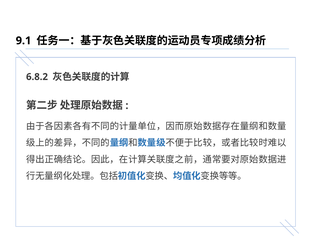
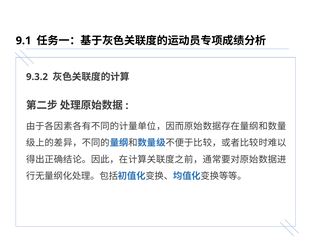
6.8.2: 6.8.2 -> 9.3.2 (37, 77)
